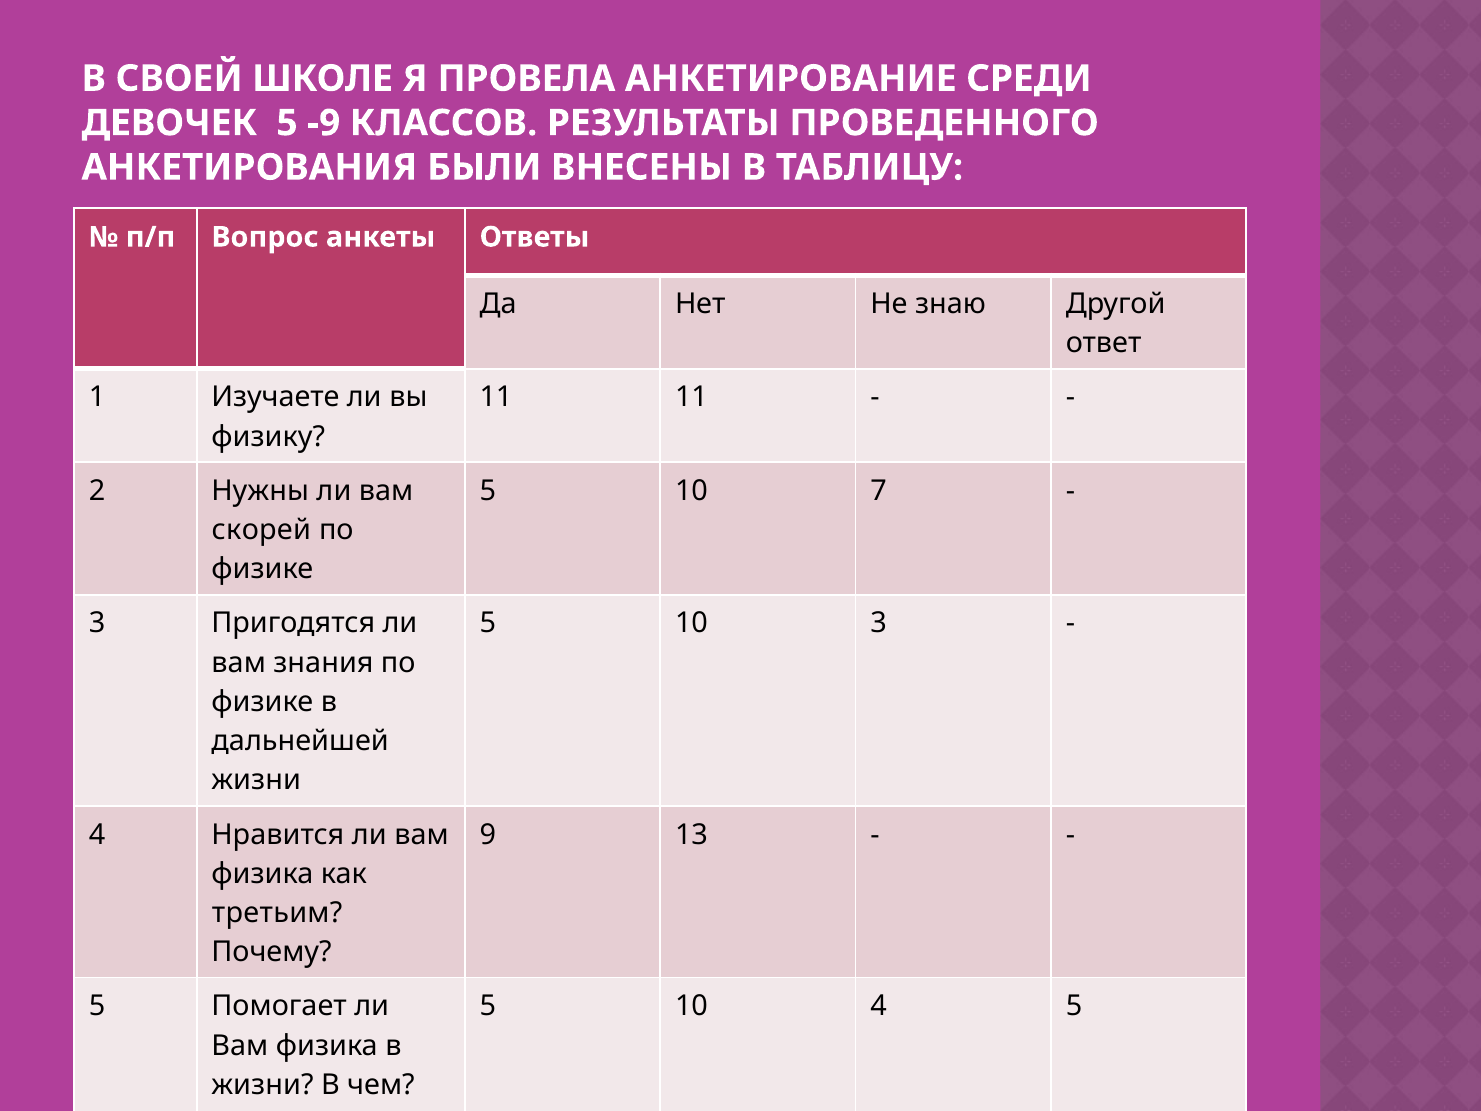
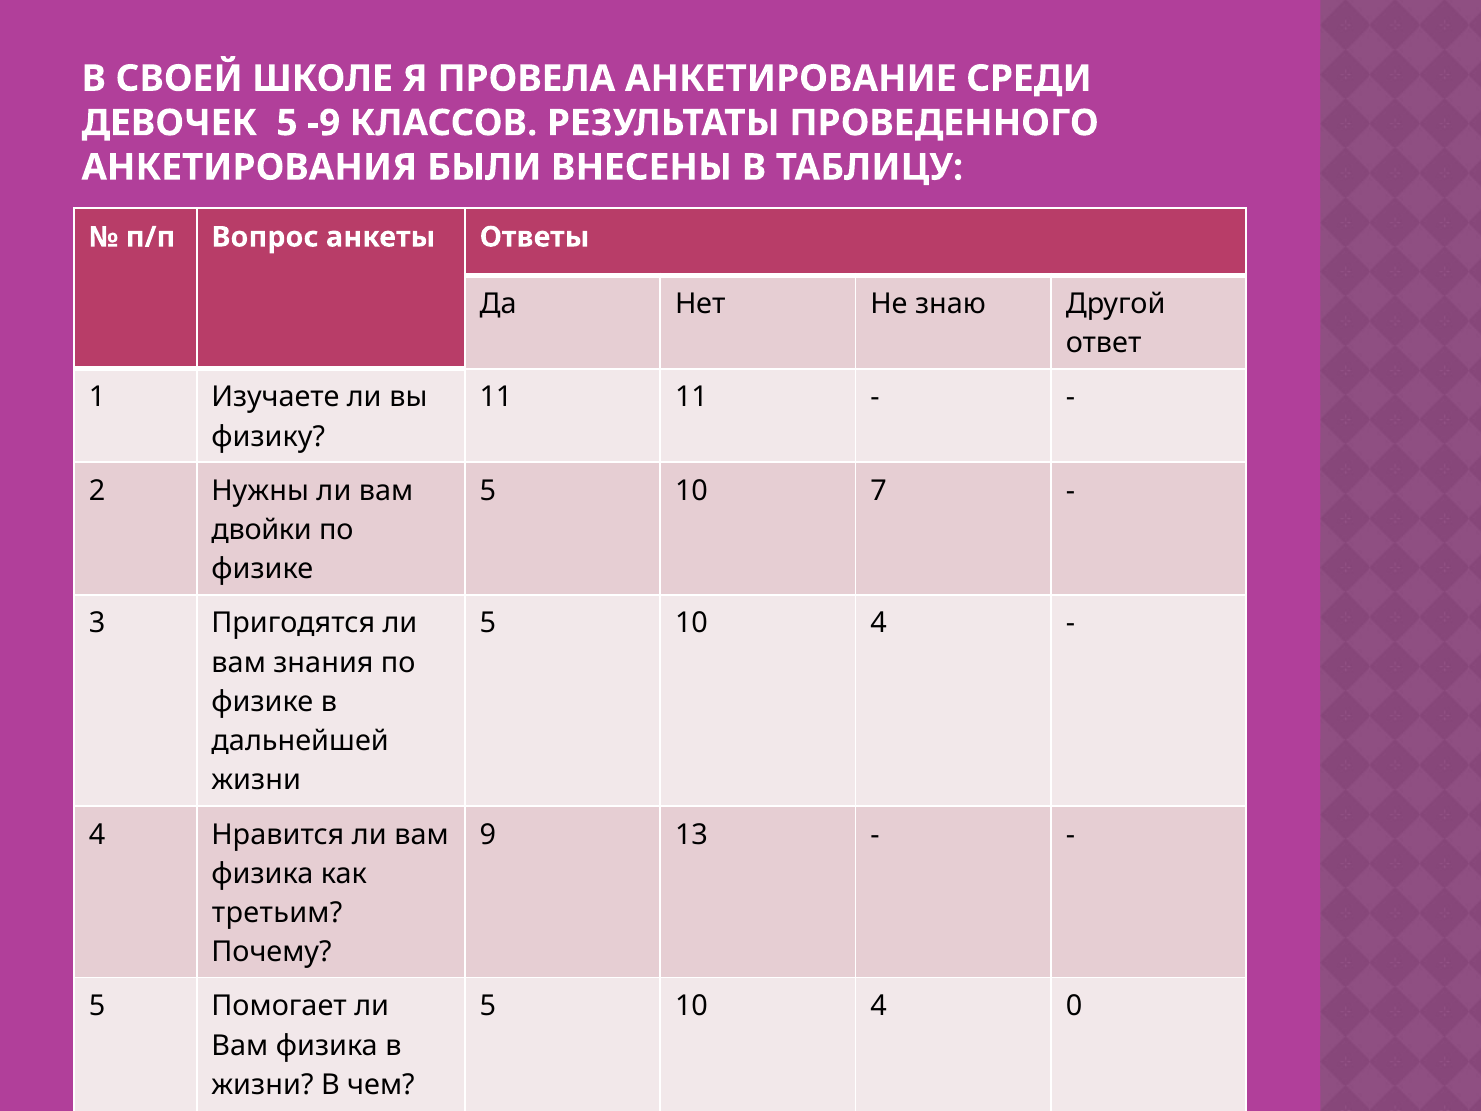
скорей: скорей -> двойки (262, 530)
3: 3 -> 4 (879, 623)
4 5: 5 -> 0 (1074, 1006)
